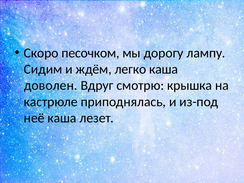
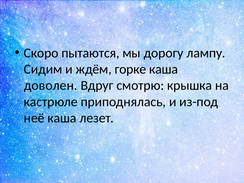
песочком: песочком -> пытаются (90, 53)
легко: легко -> горке (130, 69)
